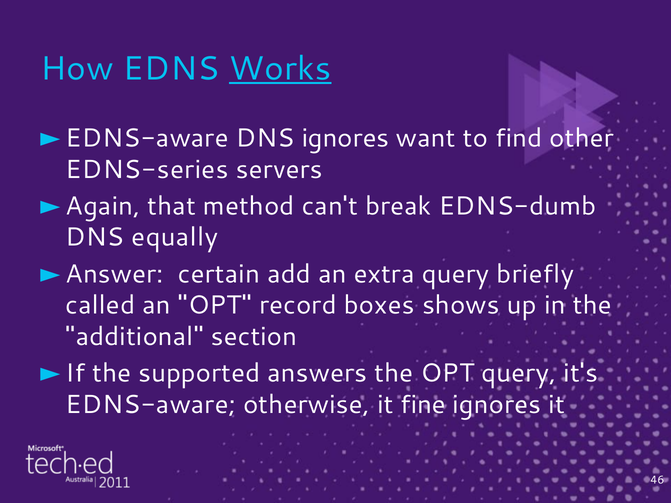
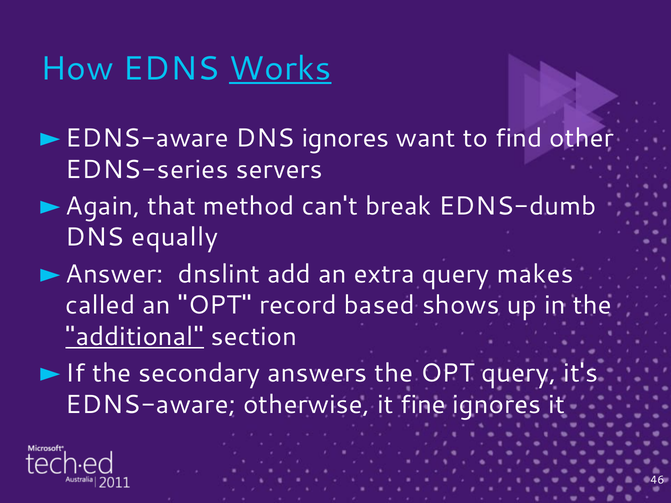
certain: certain -> dnslint (219, 274)
briefly: briefly -> makes (535, 274)
boxes: boxes -> based (379, 305)
additional underline: none -> present (135, 337)
supported: supported -> secondary (199, 373)
